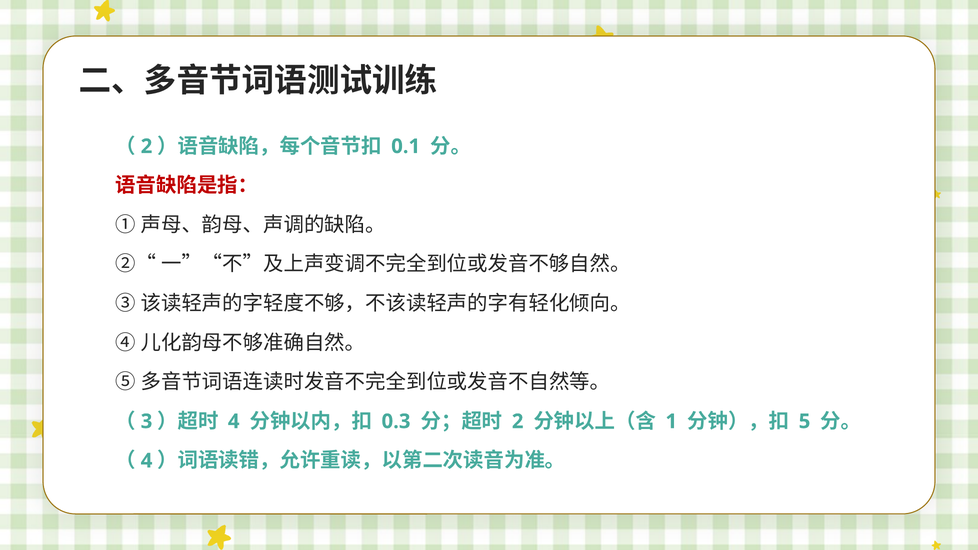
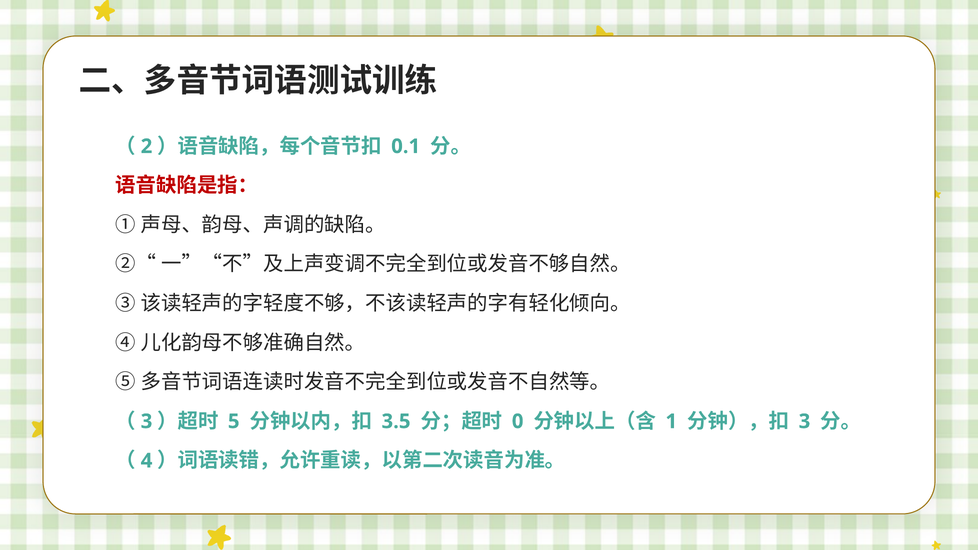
4: 4 -> 5 (234, 421)
0.3: 0.3 -> 3.5 (396, 421)
2: 2 -> 0 (518, 421)
5: 5 -> 3 (805, 421)
